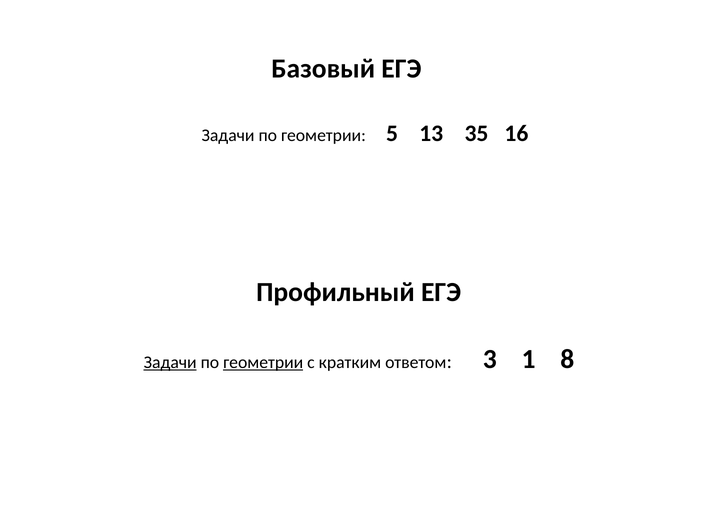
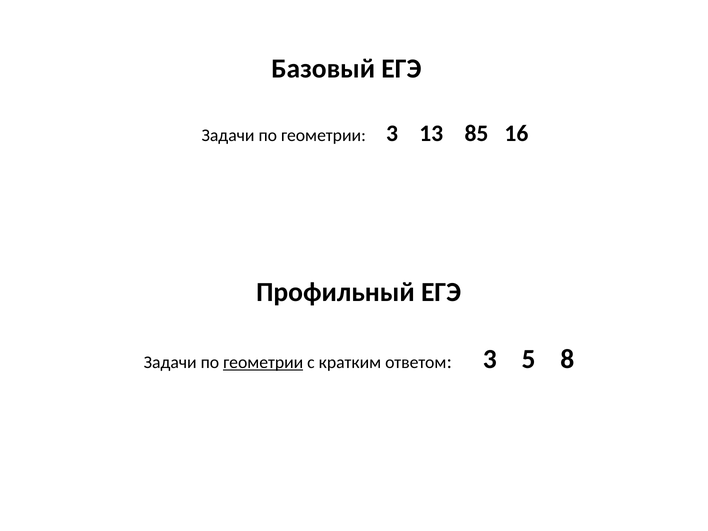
геометрии 5: 5 -> 3 (392, 134)
35: 35 -> 85 (476, 134)
Задачи underline: present -> none (170, 363)
1: 1 -> 5 (528, 359)
